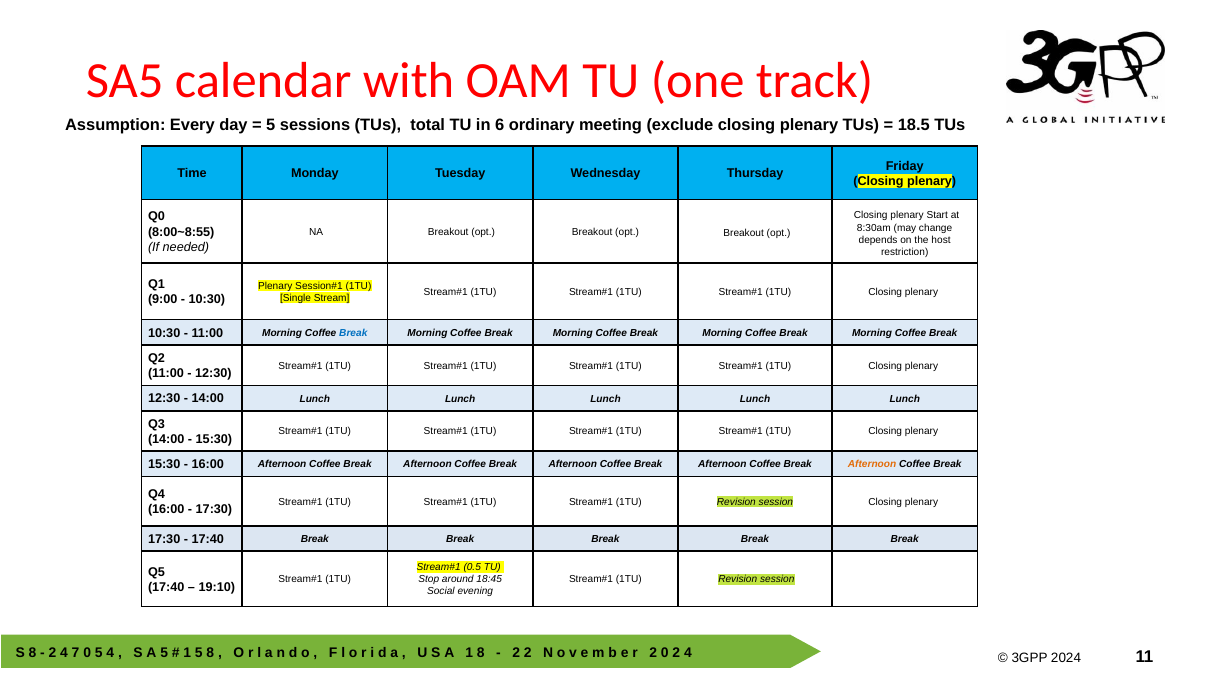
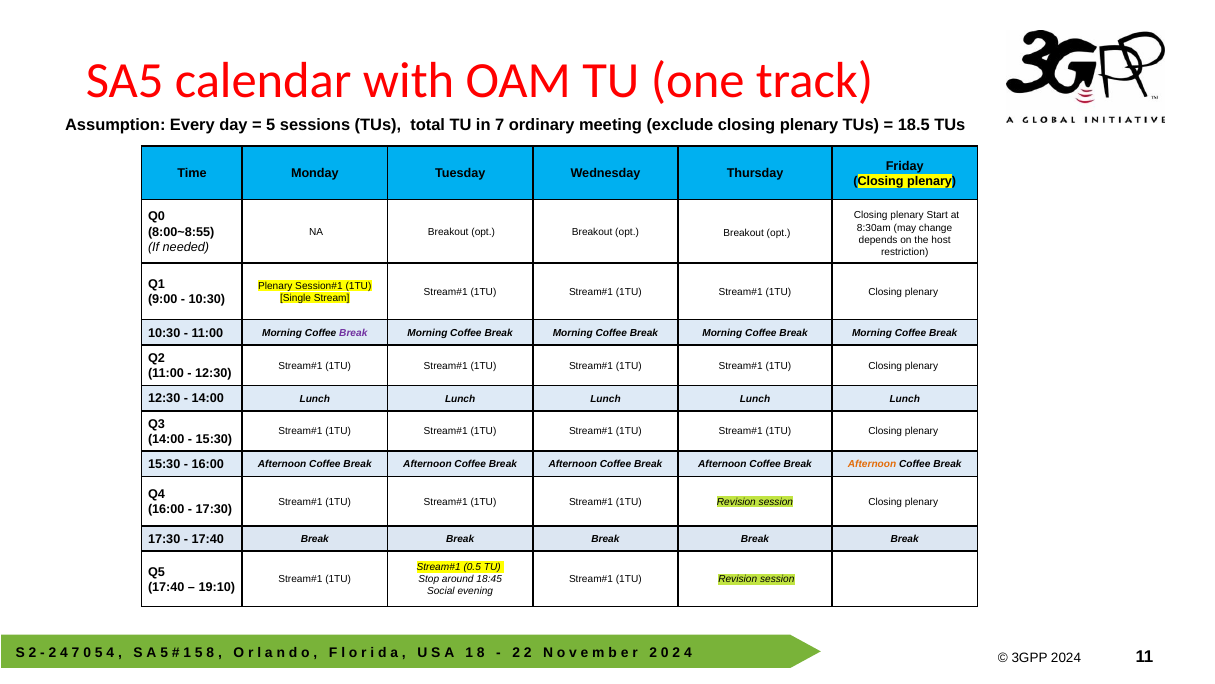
in 6: 6 -> 7 (500, 125)
Break colour: blue -> purple (353, 333)
8: 8 -> 2 (32, 653)
